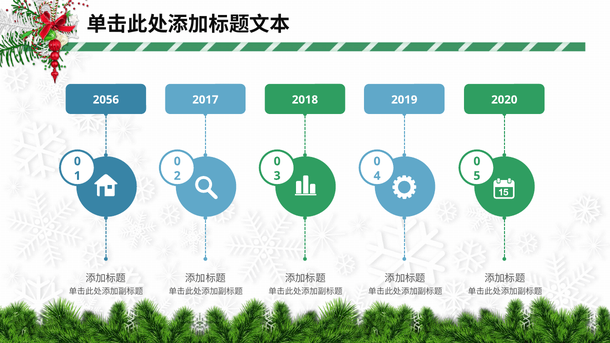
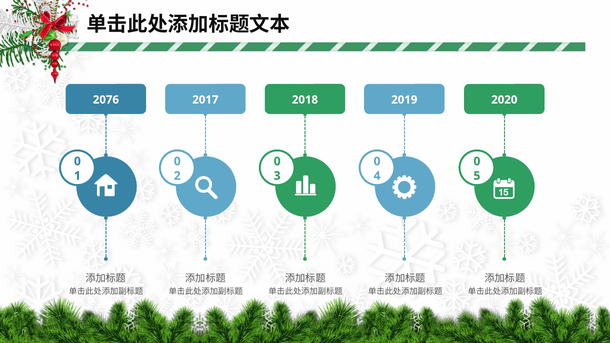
2056: 2056 -> 2076 (106, 100)
